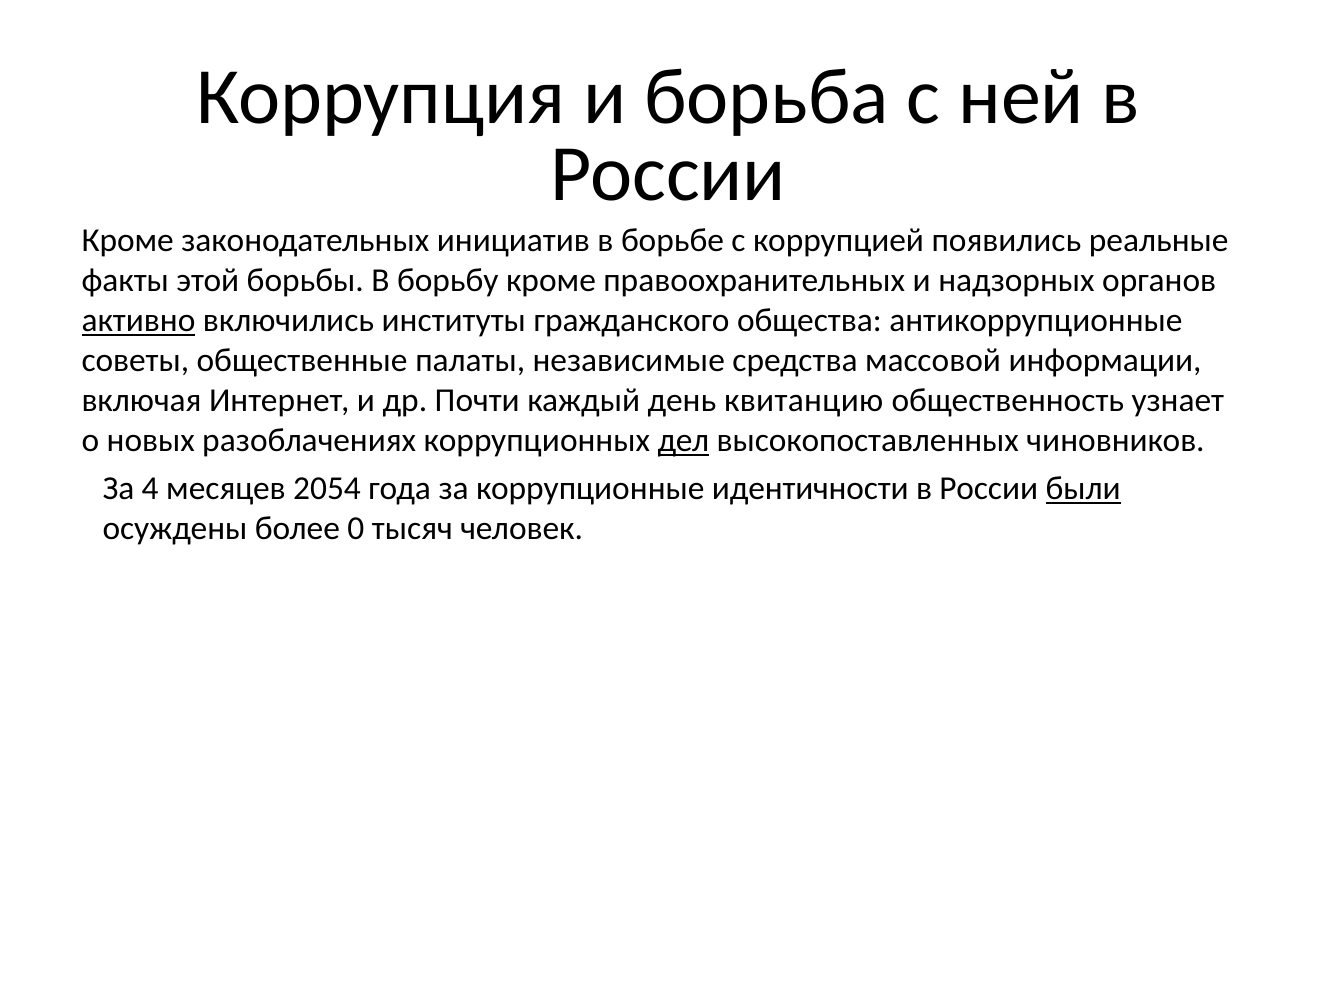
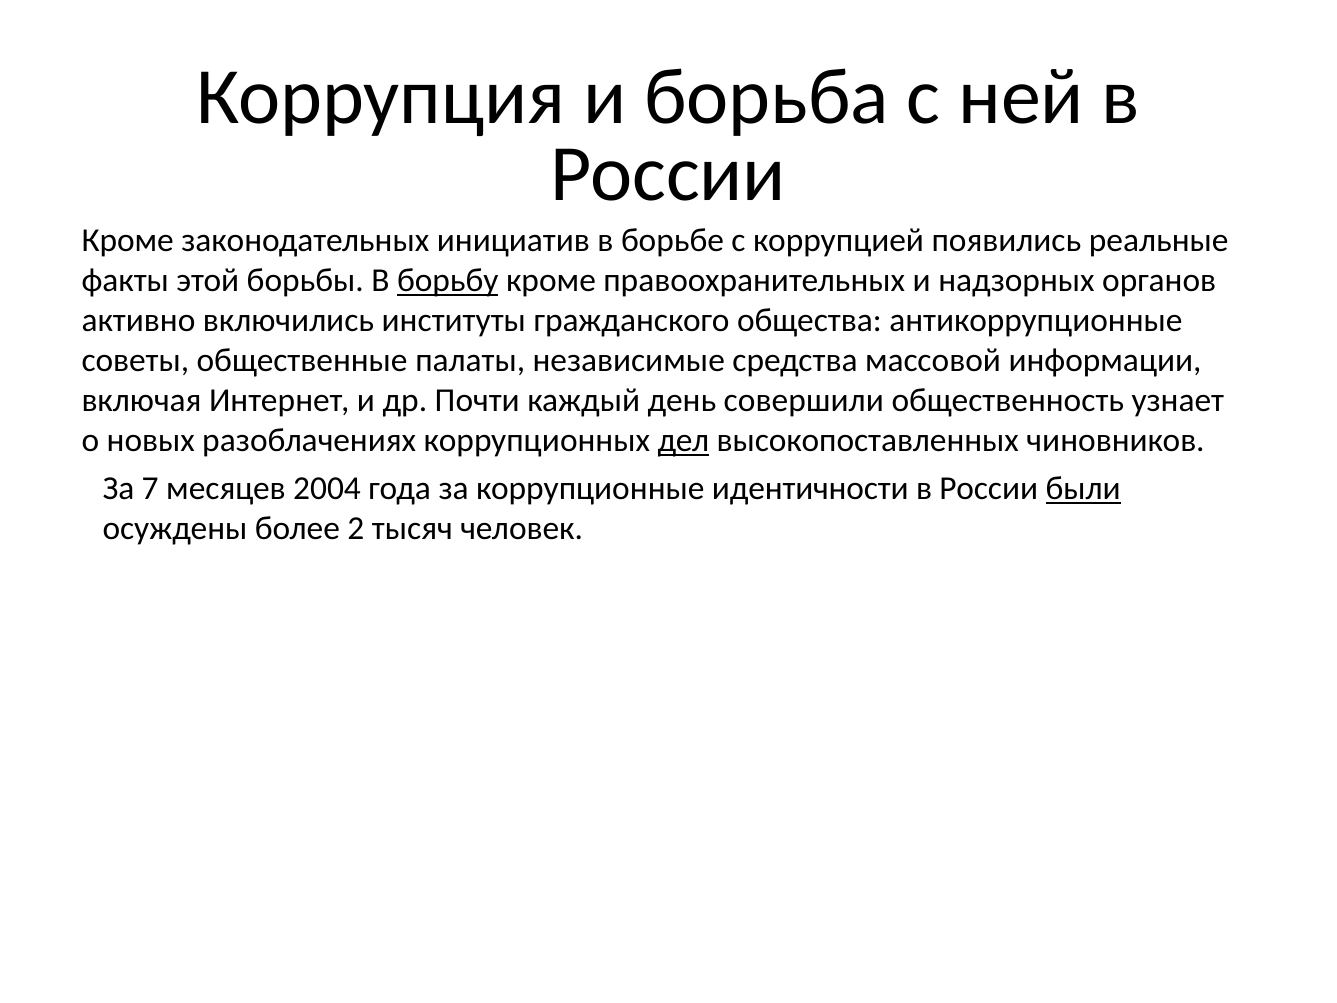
борьбу underline: none -> present (448, 280)
активно underline: present -> none (138, 320)
квитанцию: квитанцию -> совершили (804, 400)
4: 4 -> 7 (150, 488)
2054: 2054 -> 2004 (327, 488)
0: 0 -> 2 (356, 528)
